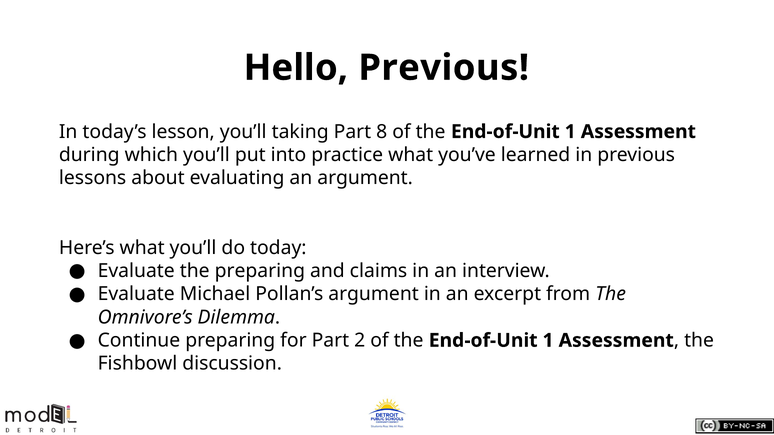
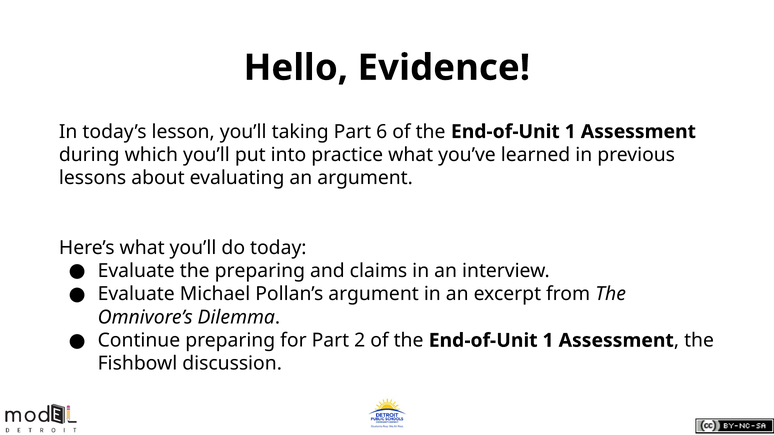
Hello Previous: Previous -> Evidence (444, 68)
8: 8 -> 6 (382, 132)
